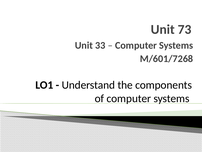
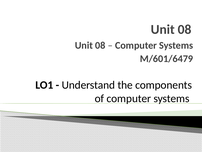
73: 73 -> 08 (185, 29)
33: 33 -> 08 (100, 45)
M/601/7268: M/601/7268 -> M/601/6479 (166, 59)
